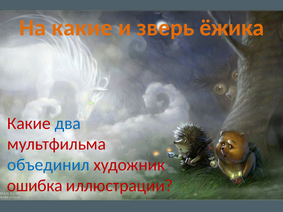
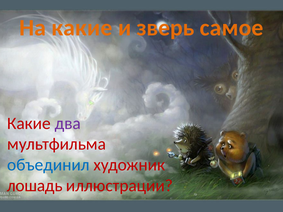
ёжика: ёжика -> самое (232, 28)
два colour: blue -> purple (68, 124)
ошибка: ошибка -> лошадь (35, 186)
